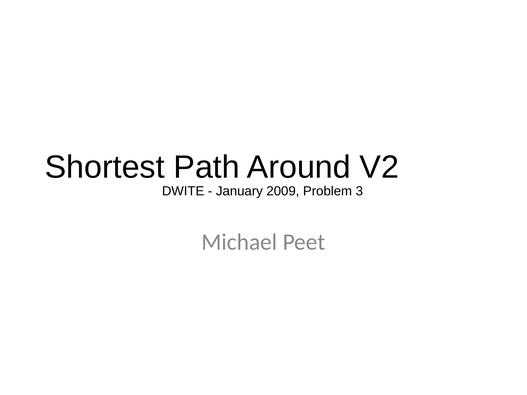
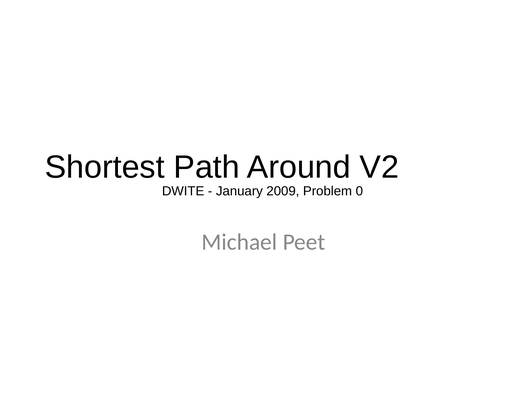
3: 3 -> 0 (359, 191)
